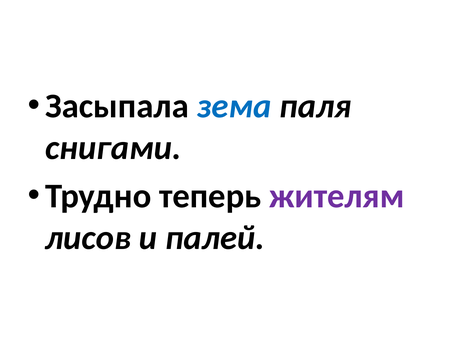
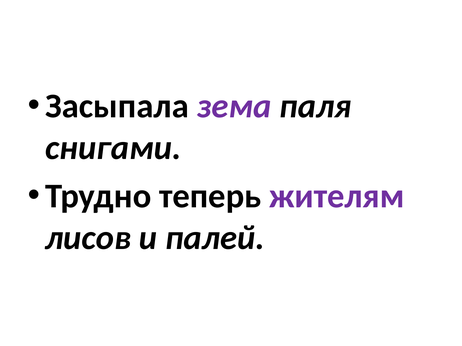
зема colour: blue -> purple (234, 106)
